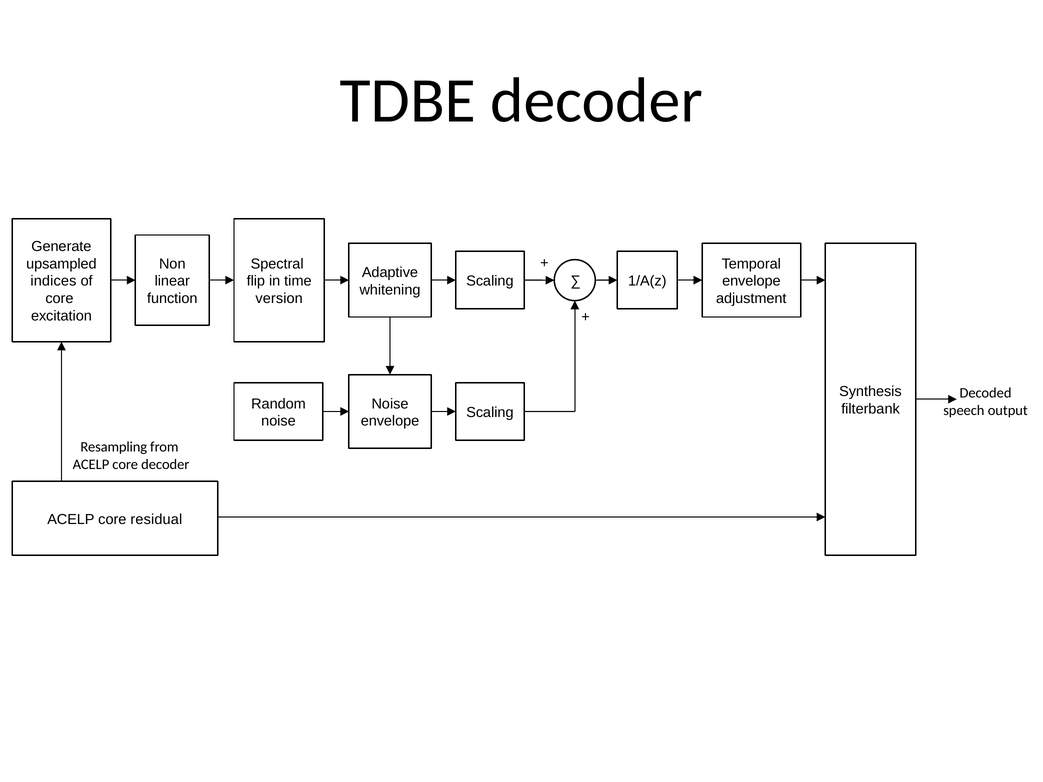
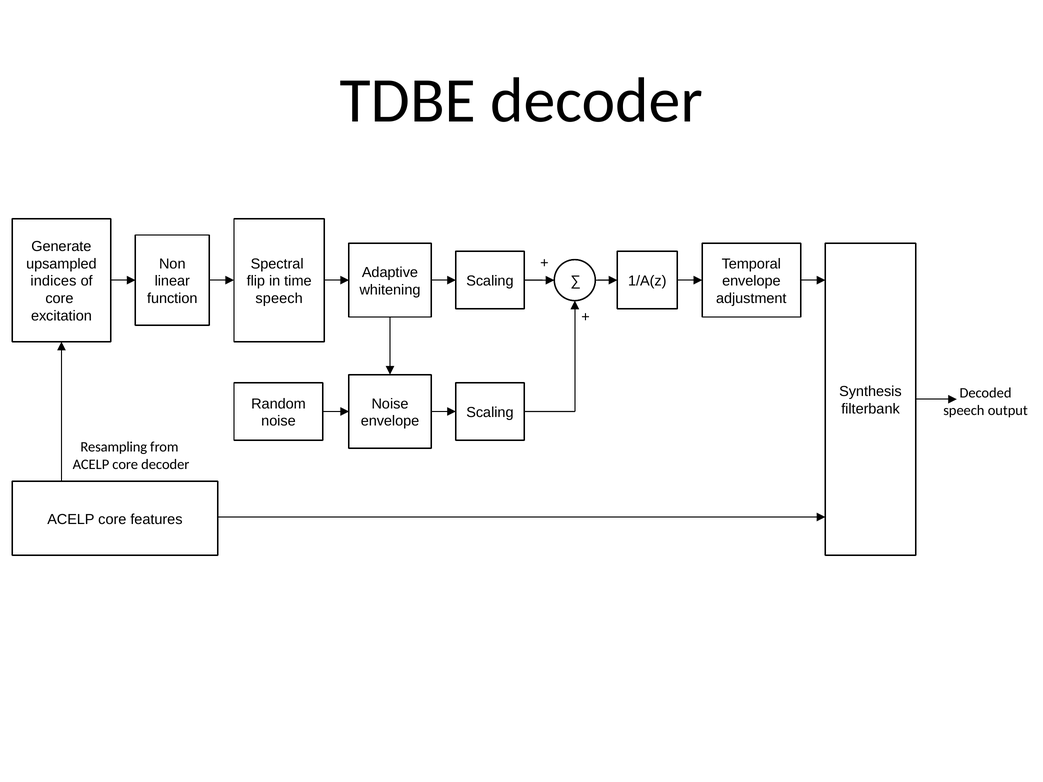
version: version -> speech (279, 299)
residual: residual -> features (156, 519)
